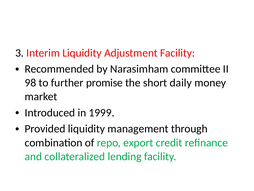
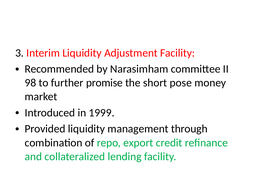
daily: daily -> pose (181, 83)
